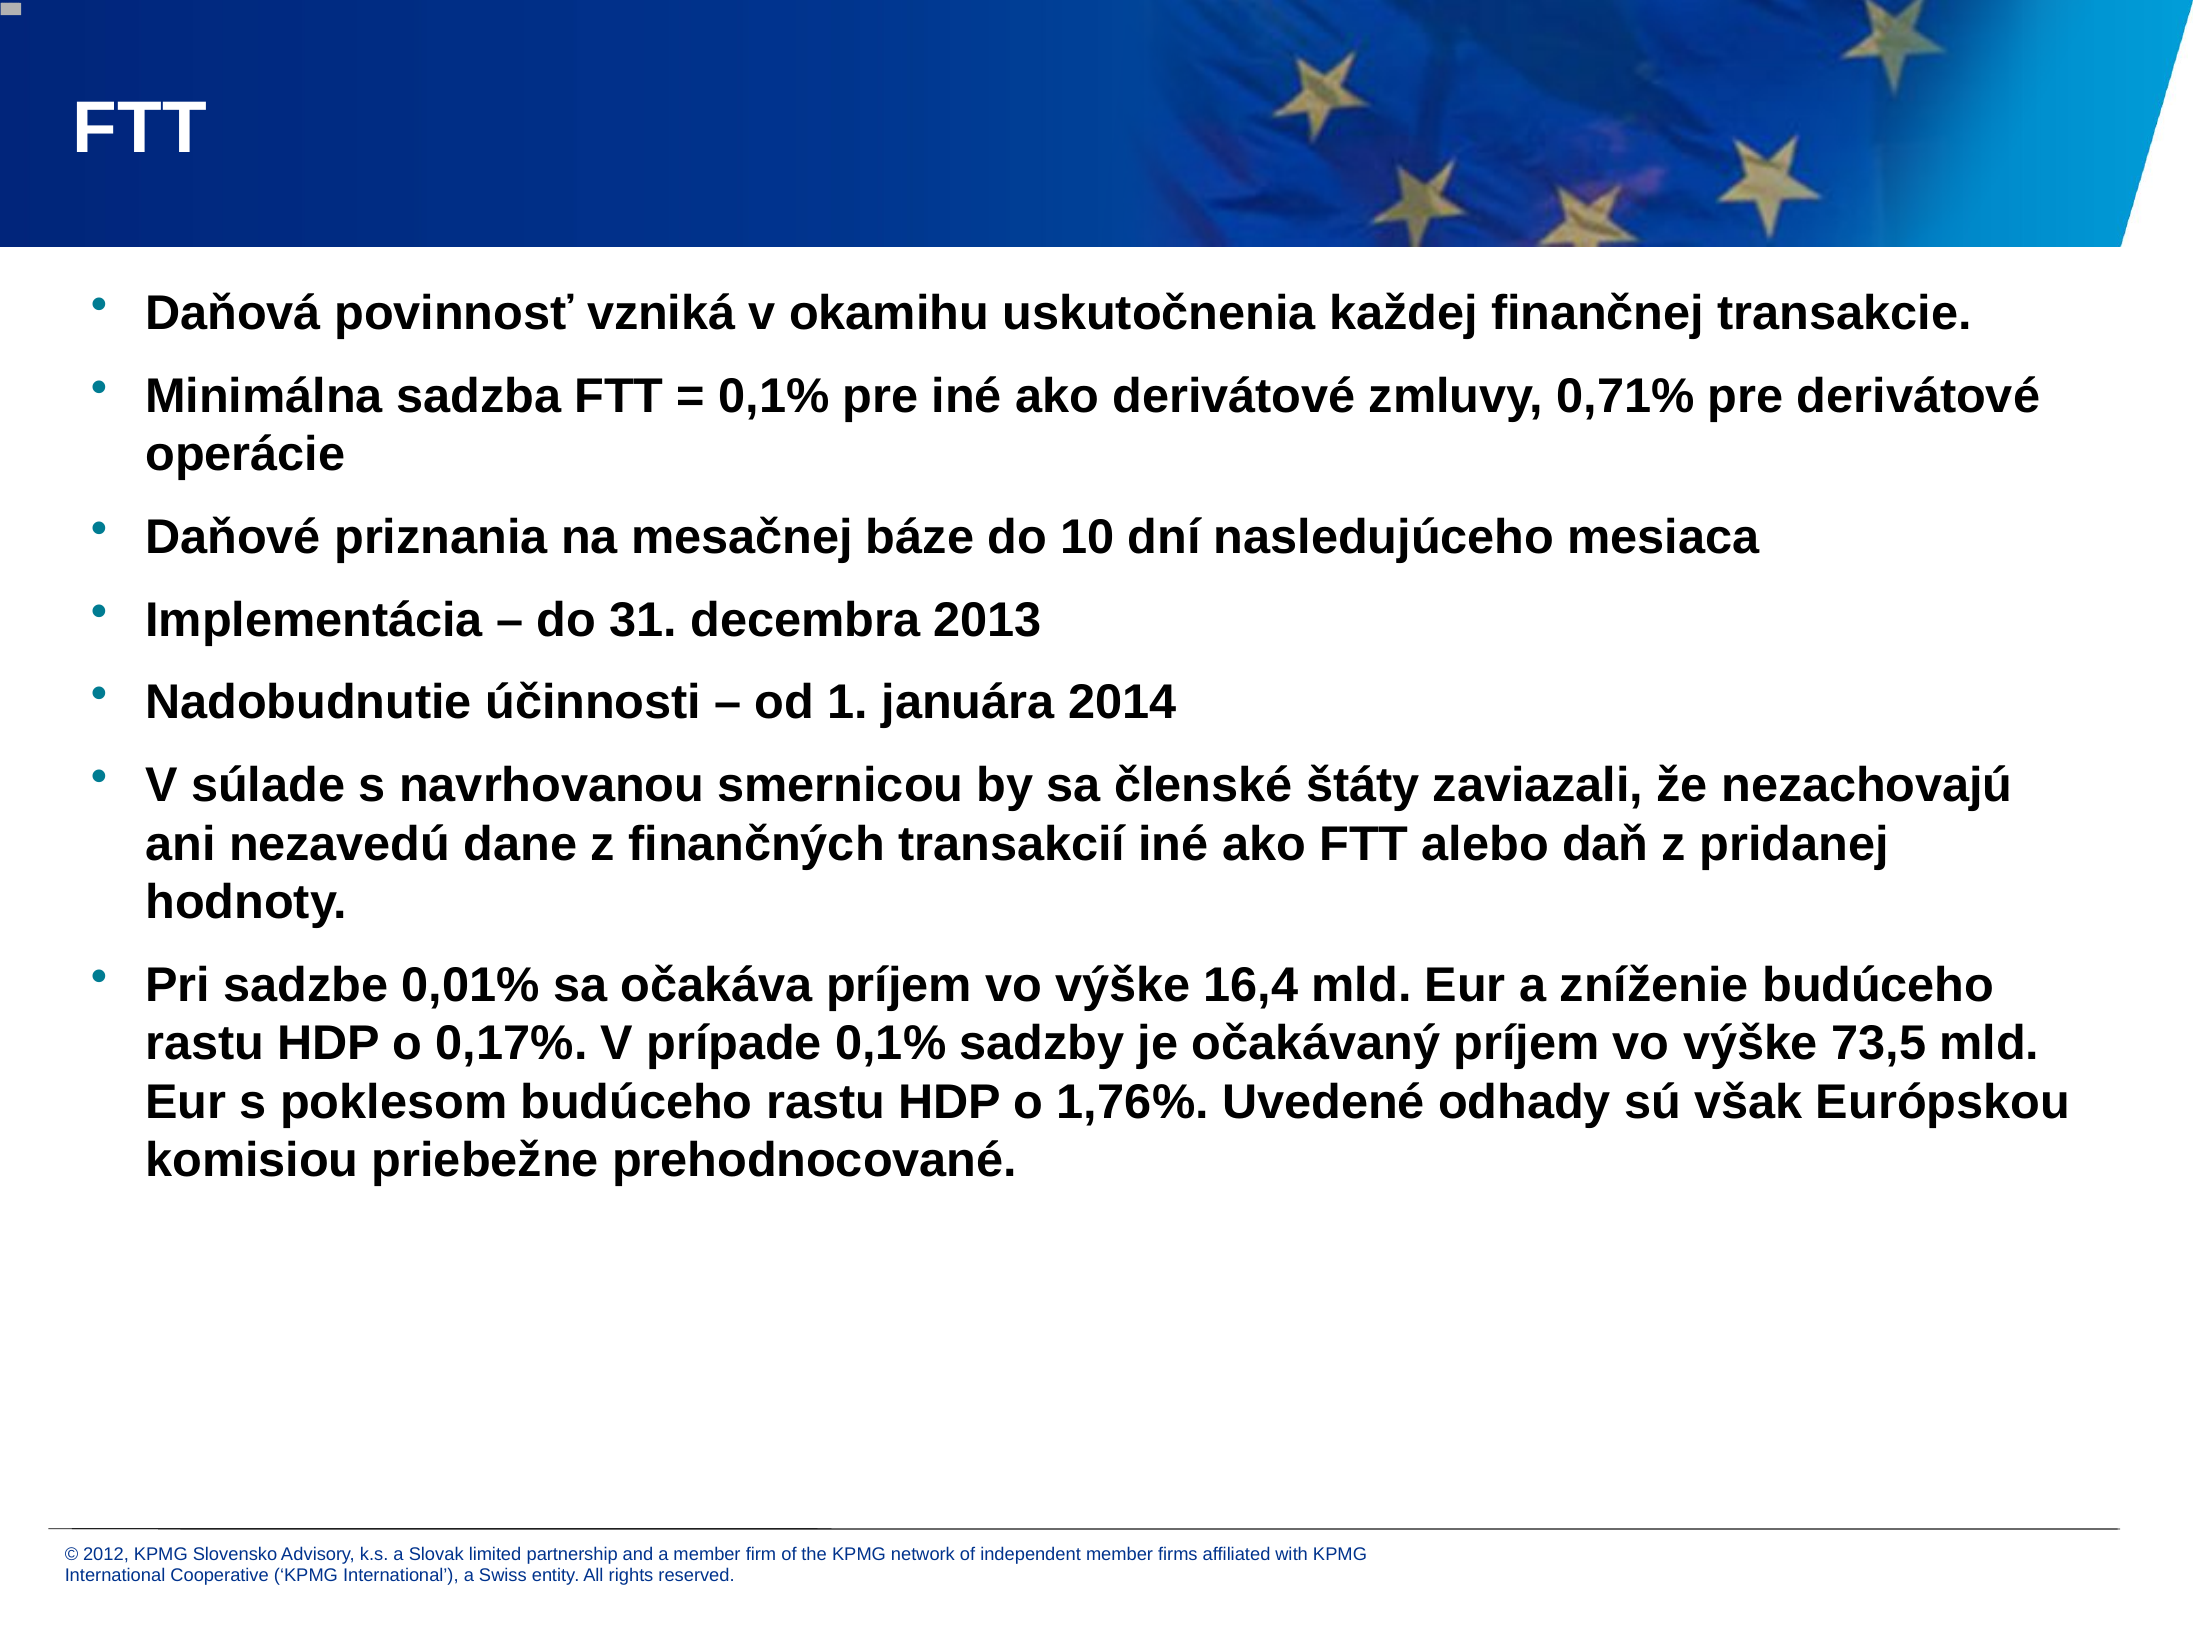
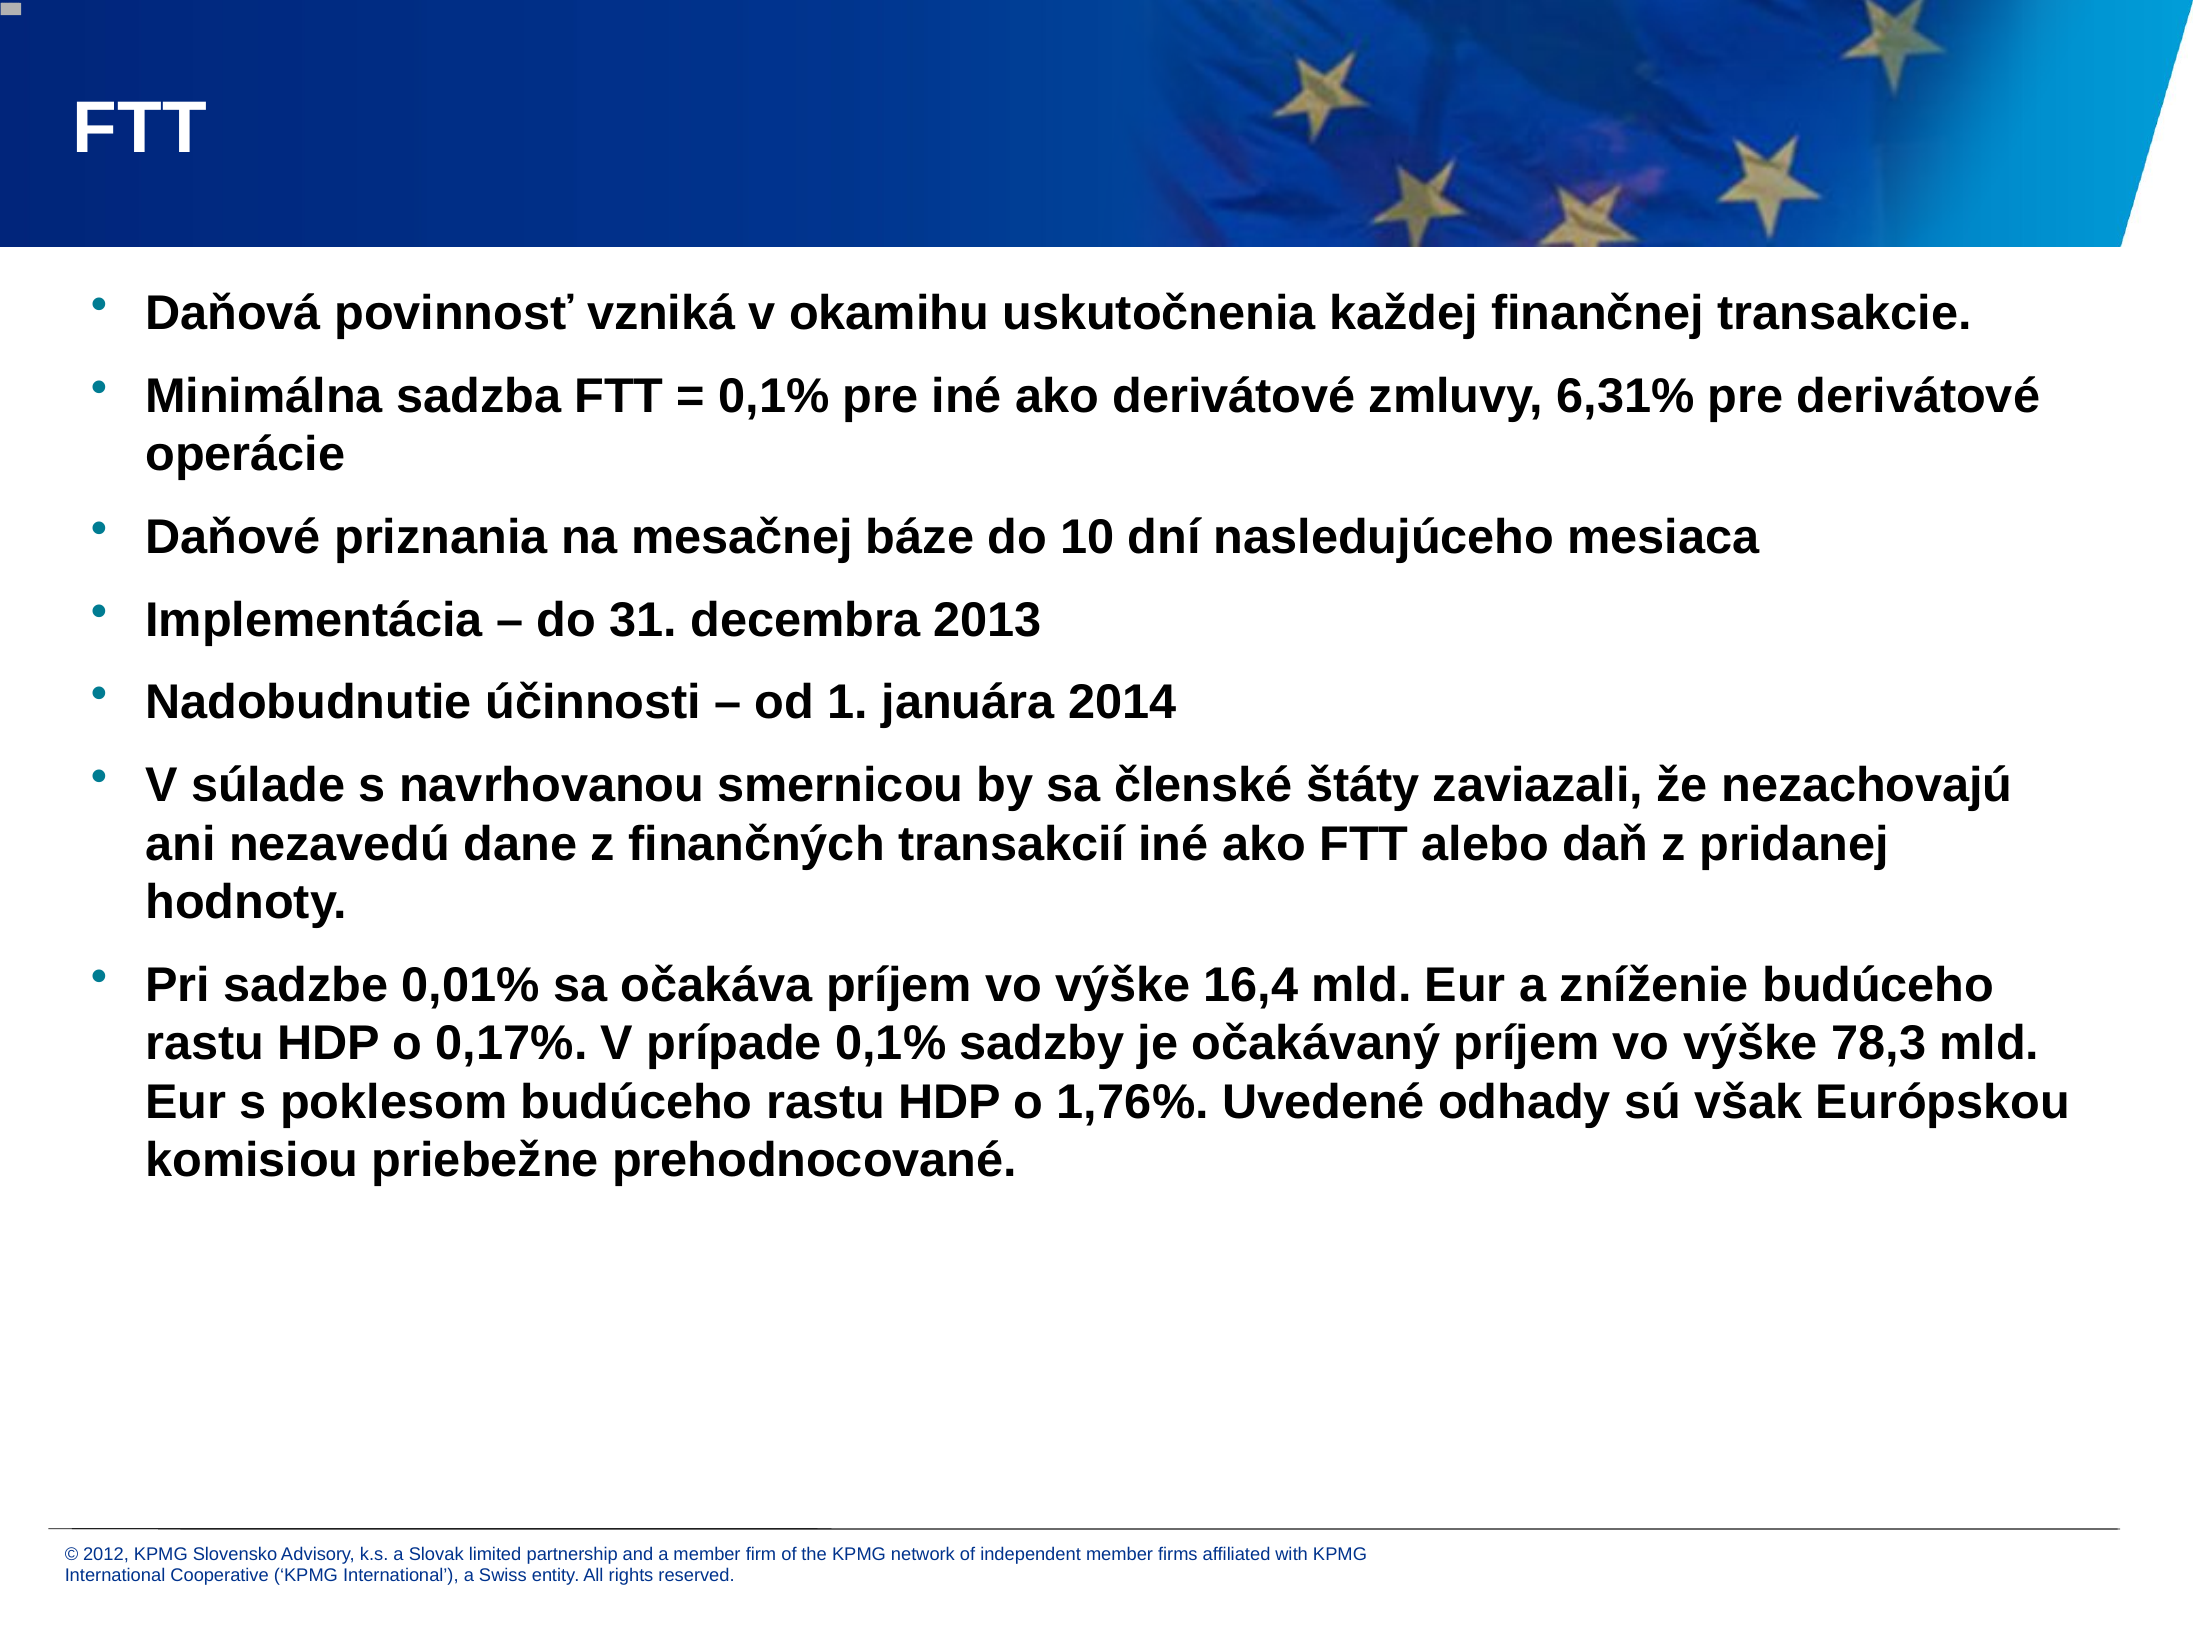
0,71%: 0,71% -> 6,31% (1626, 396)
73,5: 73,5 -> 78,3 (1879, 1044)
